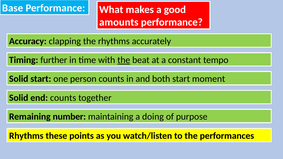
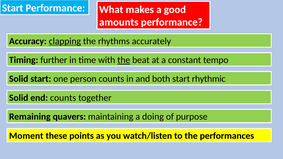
Base: Base -> Start (13, 8)
clapping underline: none -> present (65, 41)
moment: moment -> rhythmic (209, 79)
number: number -> quavers (69, 117)
Rhythms: Rhythms -> Moment (26, 136)
